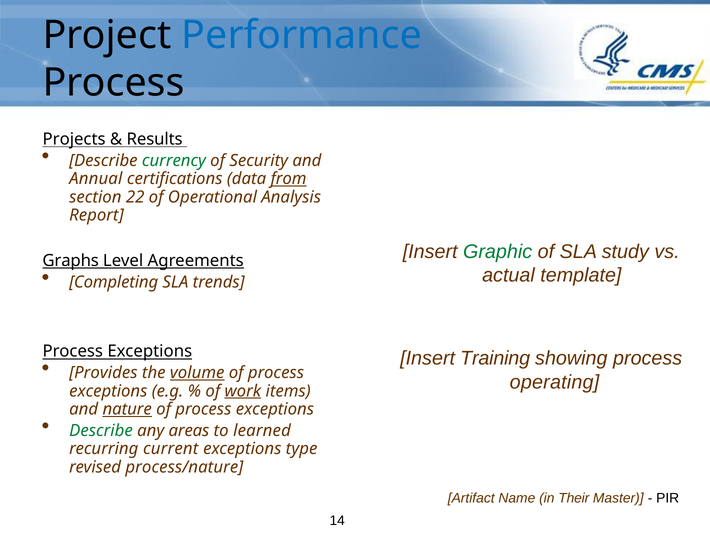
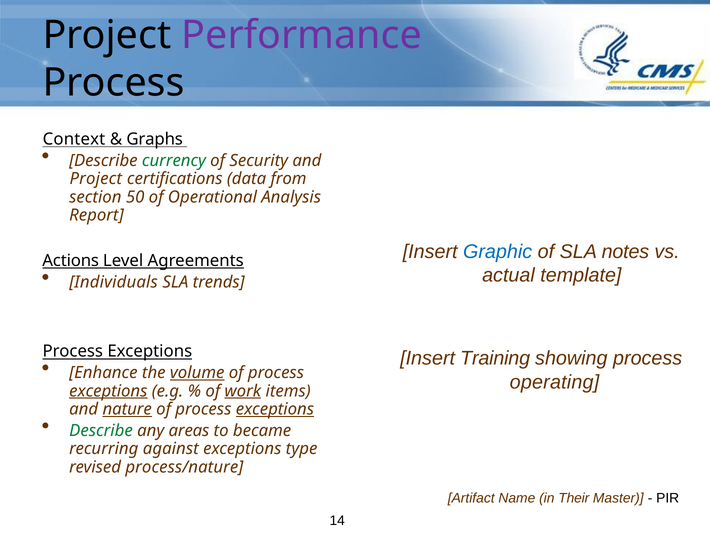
Performance colour: blue -> purple (302, 35)
Projects: Projects -> Context (74, 139)
Results: Results -> Graphs (155, 139)
Annual: Annual -> Project (96, 179)
from underline: present -> none (288, 179)
22: 22 -> 50 (135, 197)
Graphic colour: green -> blue (498, 251)
study: study -> notes (625, 251)
Graphs: Graphs -> Actions (71, 260)
Completing: Completing -> Individuals (114, 282)
Provides: Provides -> Enhance (103, 372)
exceptions underline: none -> present (108, 391)
exceptions underline: none -> present (275, 409)
learned: learned -> became (262, 430)
current: current -> against (171, 448)
